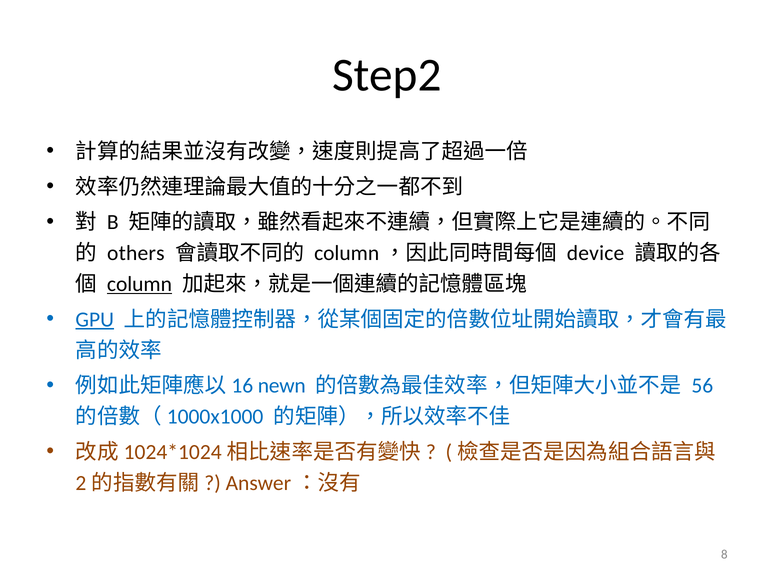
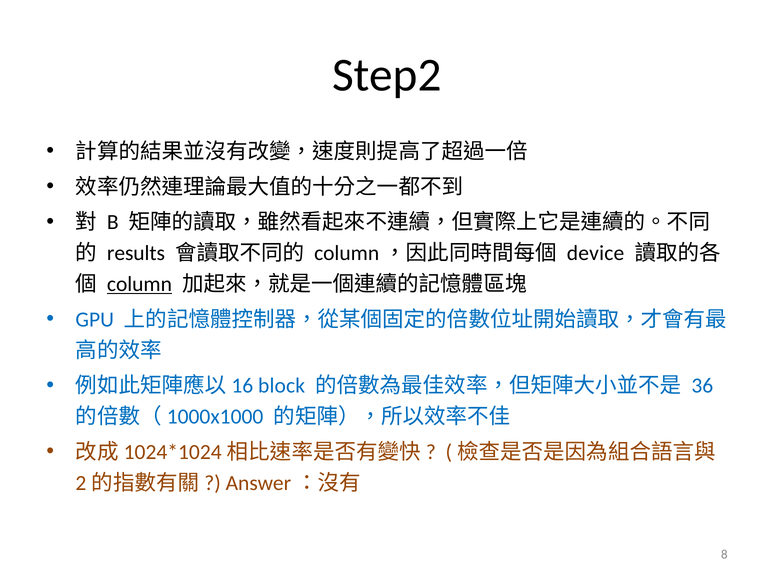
others: others -> results (136, 253)
GPU underline: present -> none (95, 319)
newn: newn -> block (282, 385)
56: 56 -> 36 (702, 385)
